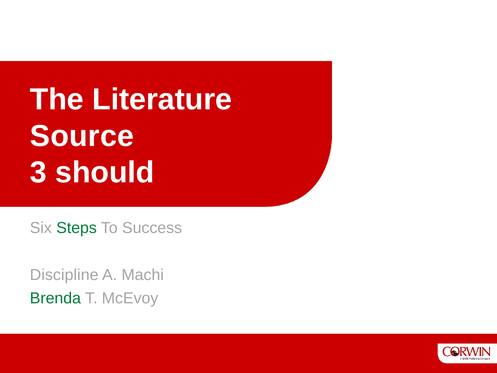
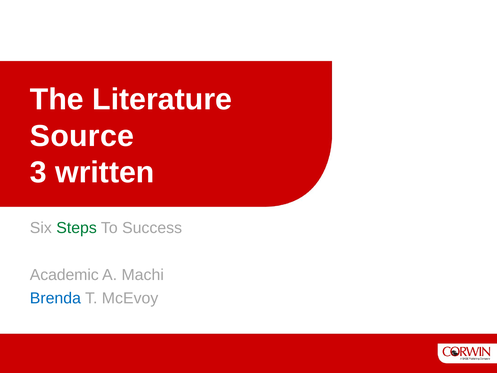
should: should -> written (105, 172)
Discipline: Discipline -> Academic (64, 275)
Brenda colour: green -> blue (55, 298)
